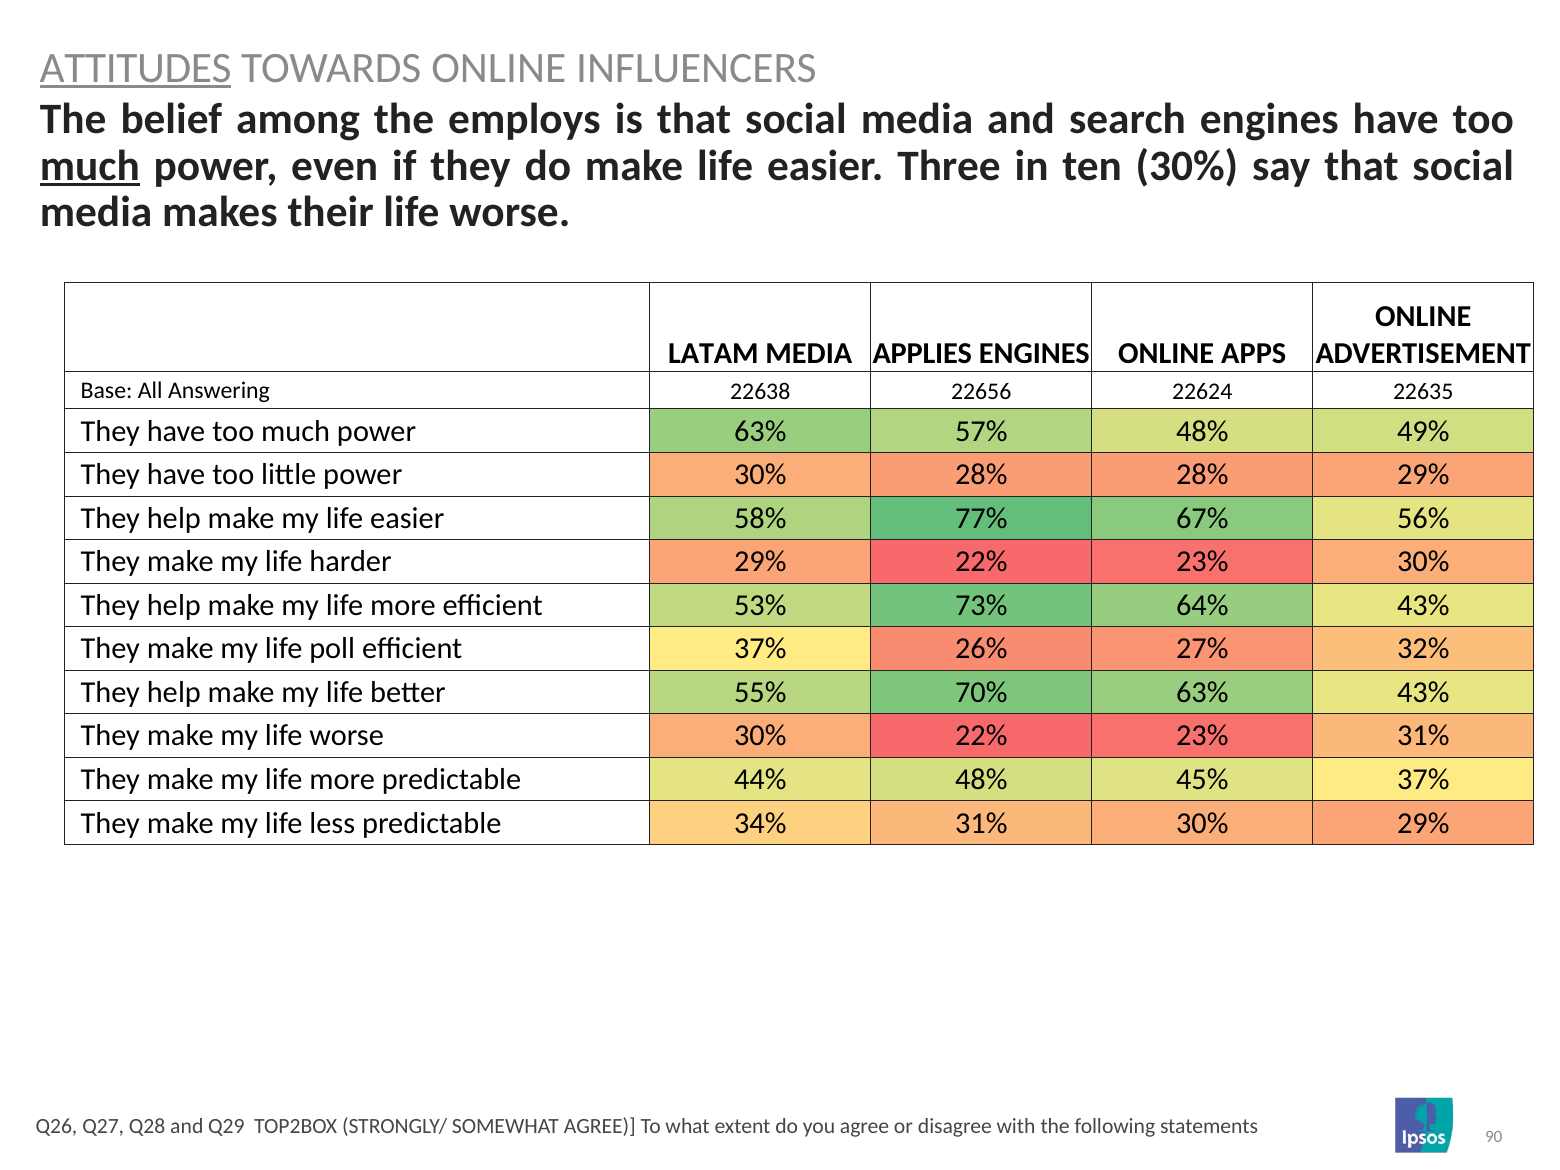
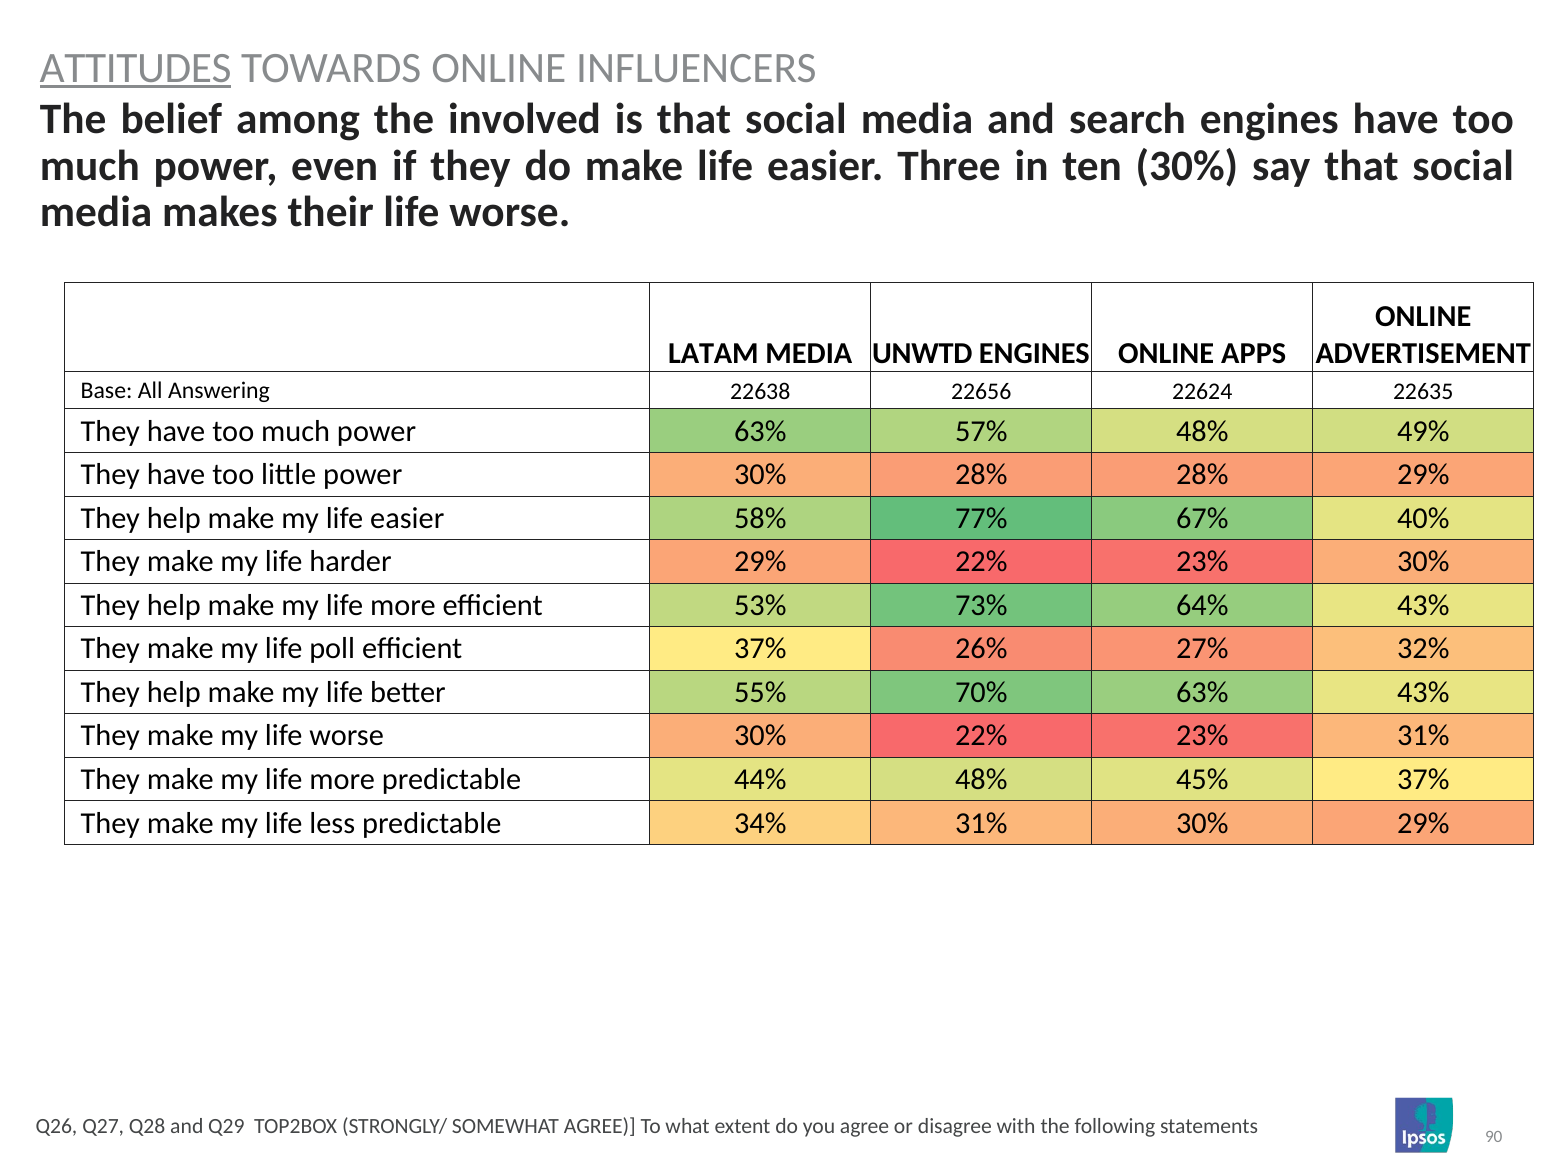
employs: employs -> involved (525, 119)
much underline: present -> none (90, 166)
APPLIES: APPLIES -> UNWTD (922, 354)
56%: 56% -> 40% (1423, 518)
